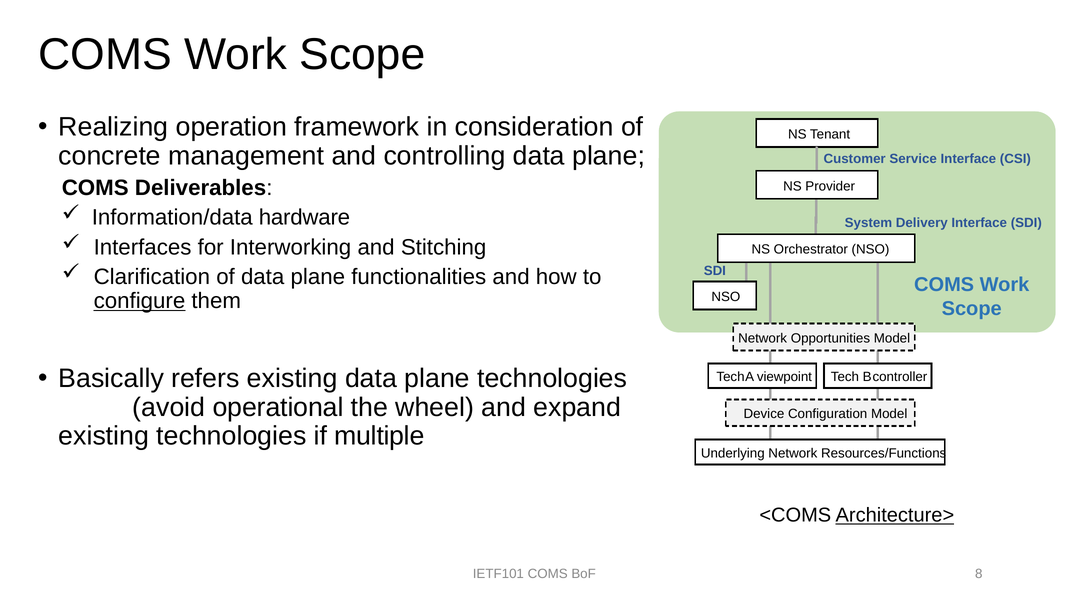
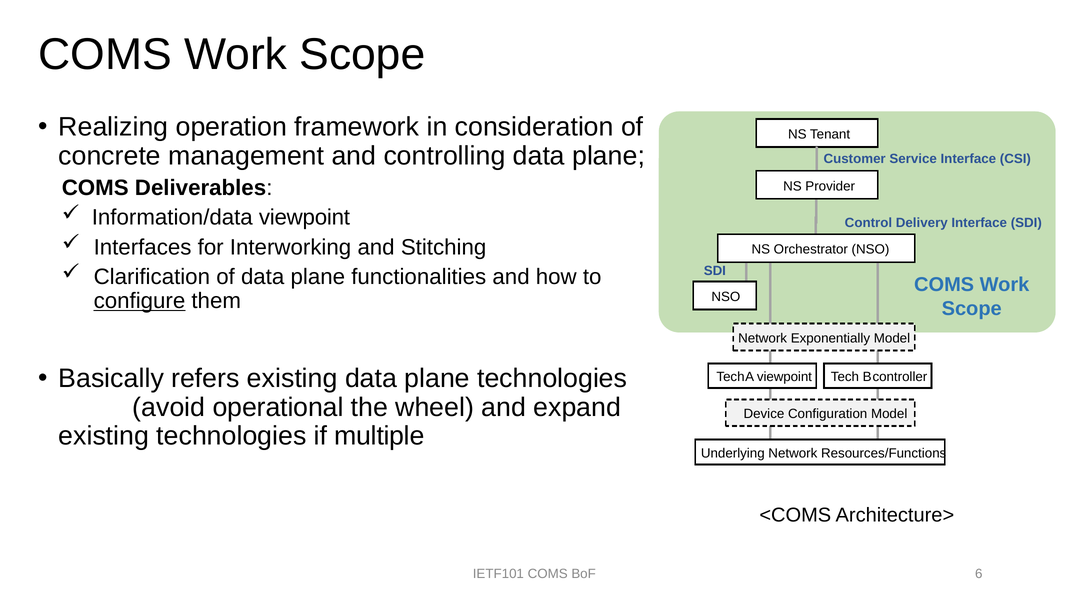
Information/data hardware: hardware -> viewpoint (304, 218)
System: System -> Control (868, 223)
Opportunities: Opportunities -> Exponentially (830, 338)
Architecture> underline: present -> none (895, 516)
8: 8 -> 6 (979, 574)
